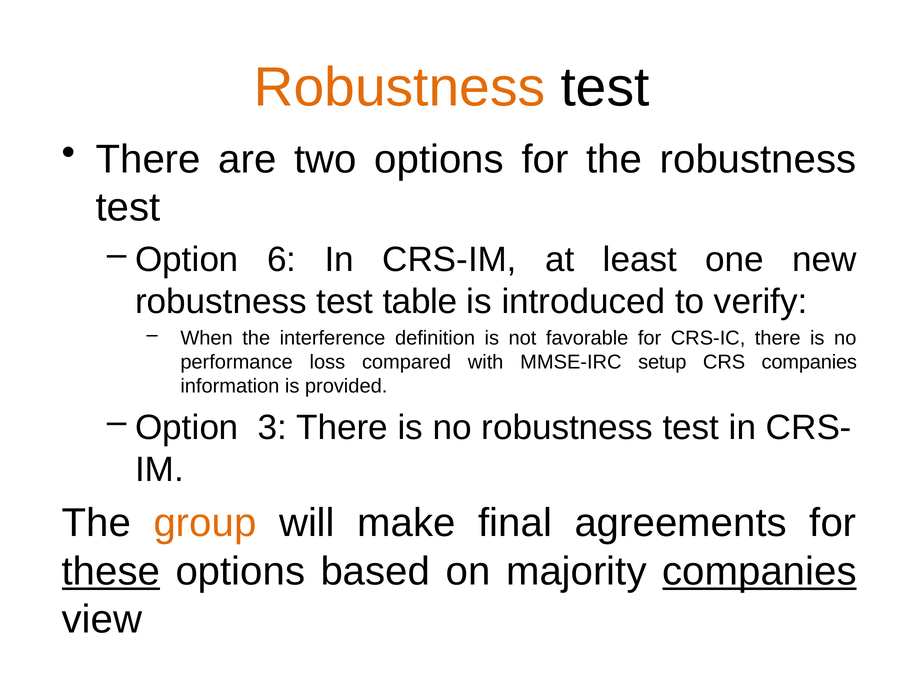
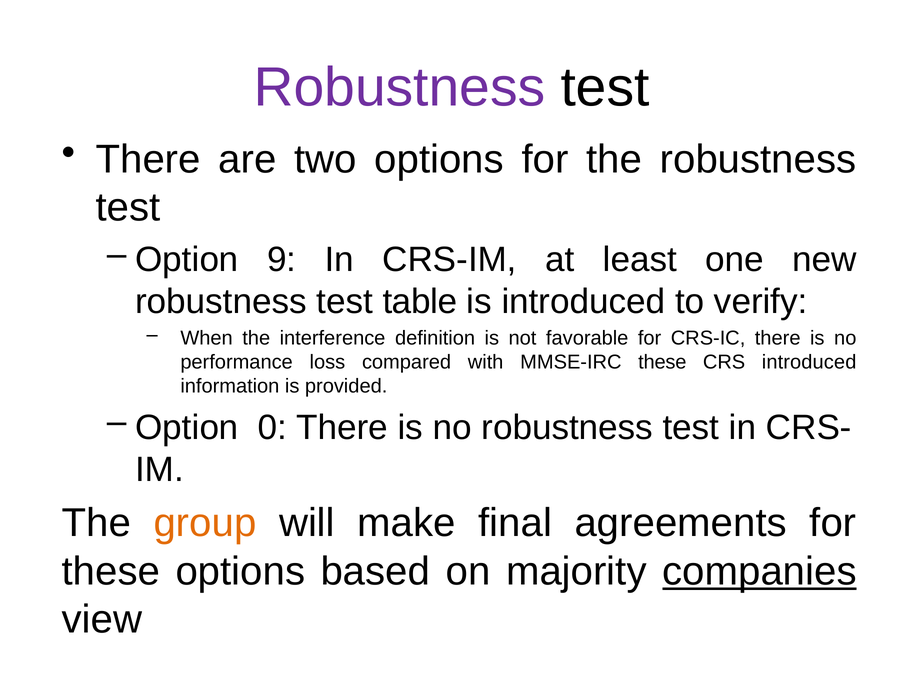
Robustness colour: orange -> purple (400, 88)
6: 6 -> 9 (282, 260)
MMSE-IRC setup: setup -> these (662, 362)
CRS companies: companies -> introduced (809, 362)
3: 3 -> 0 (273, 427)
these underline: present -> none (111, 571)
